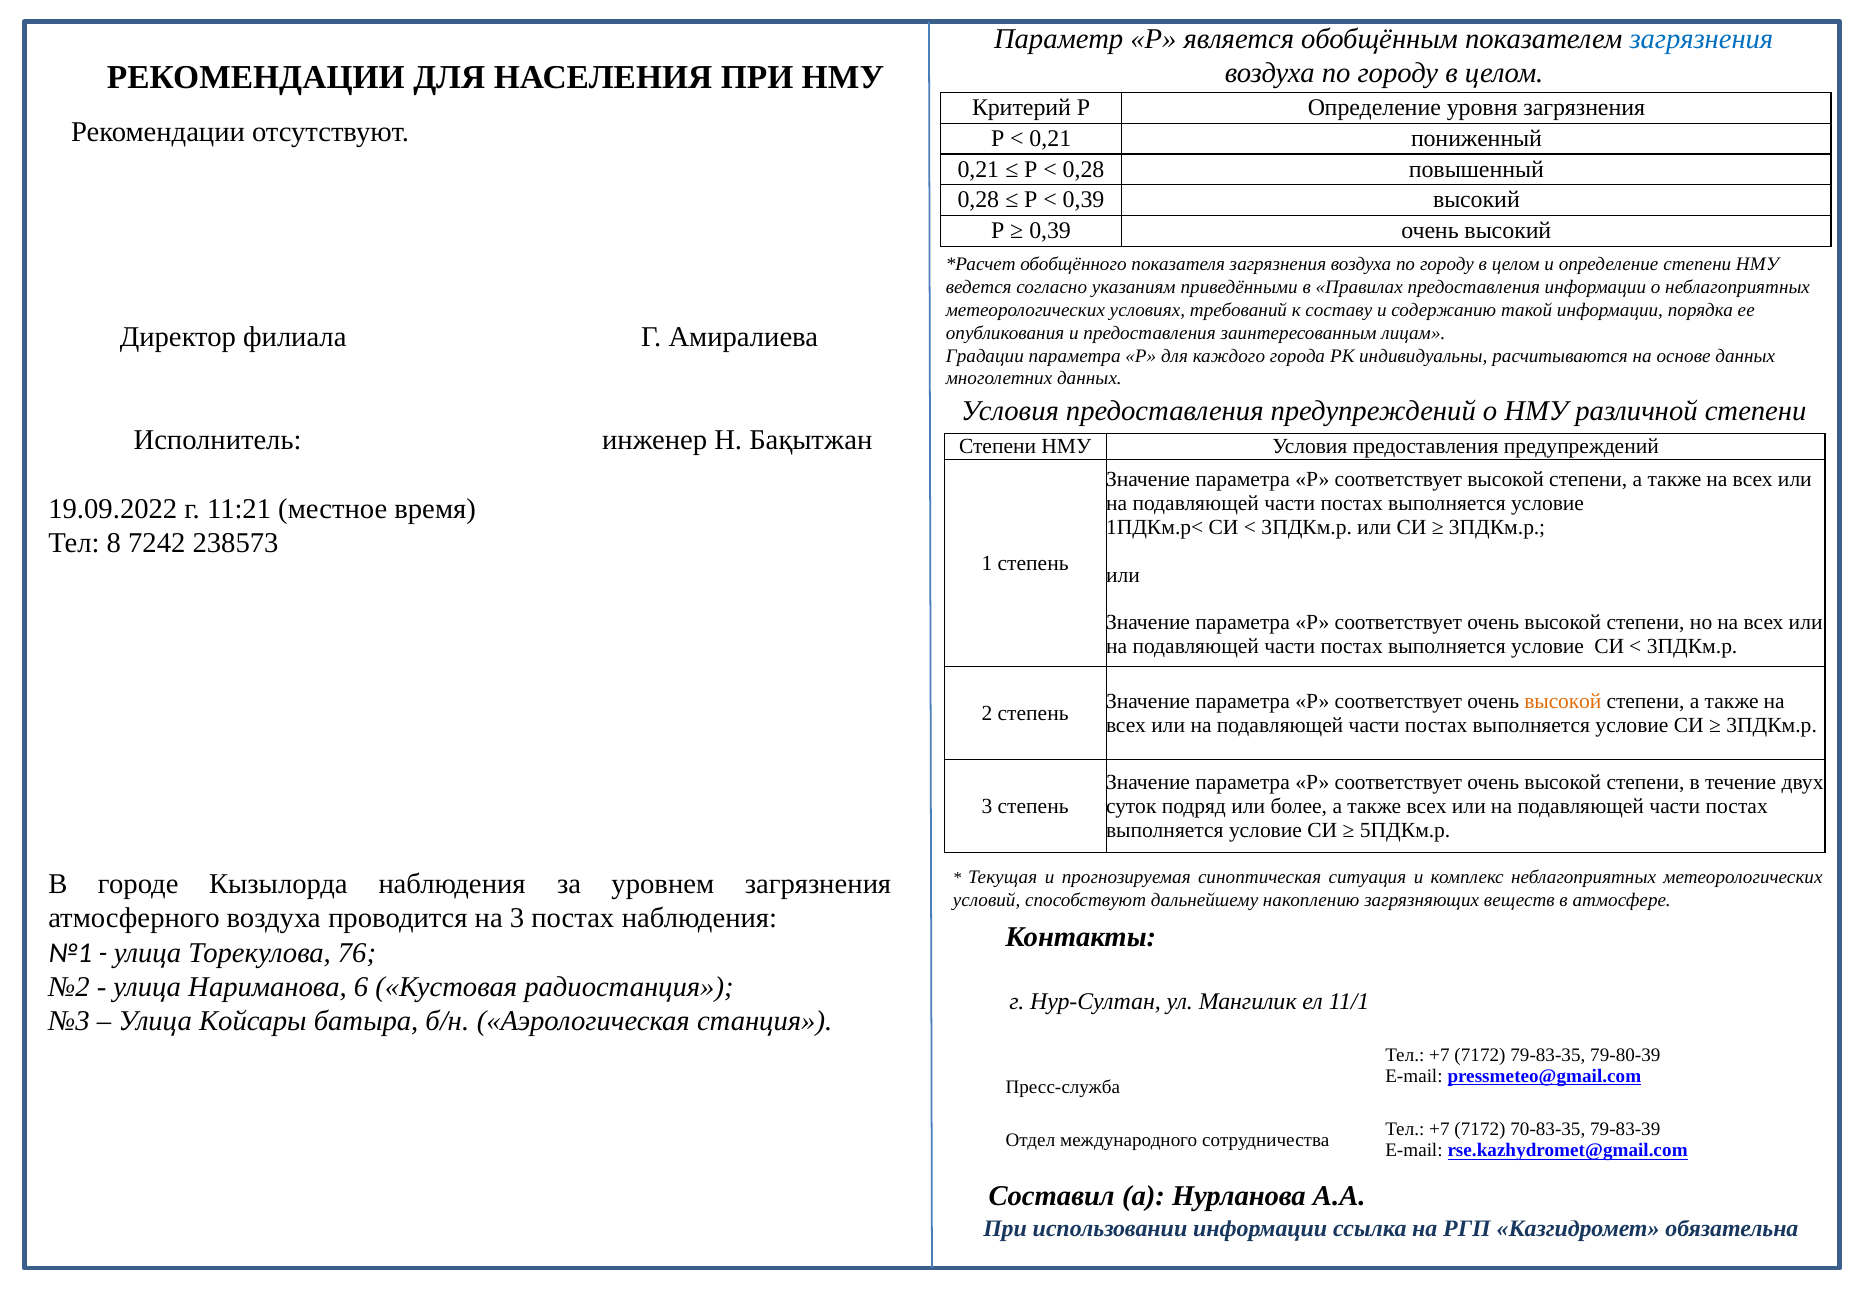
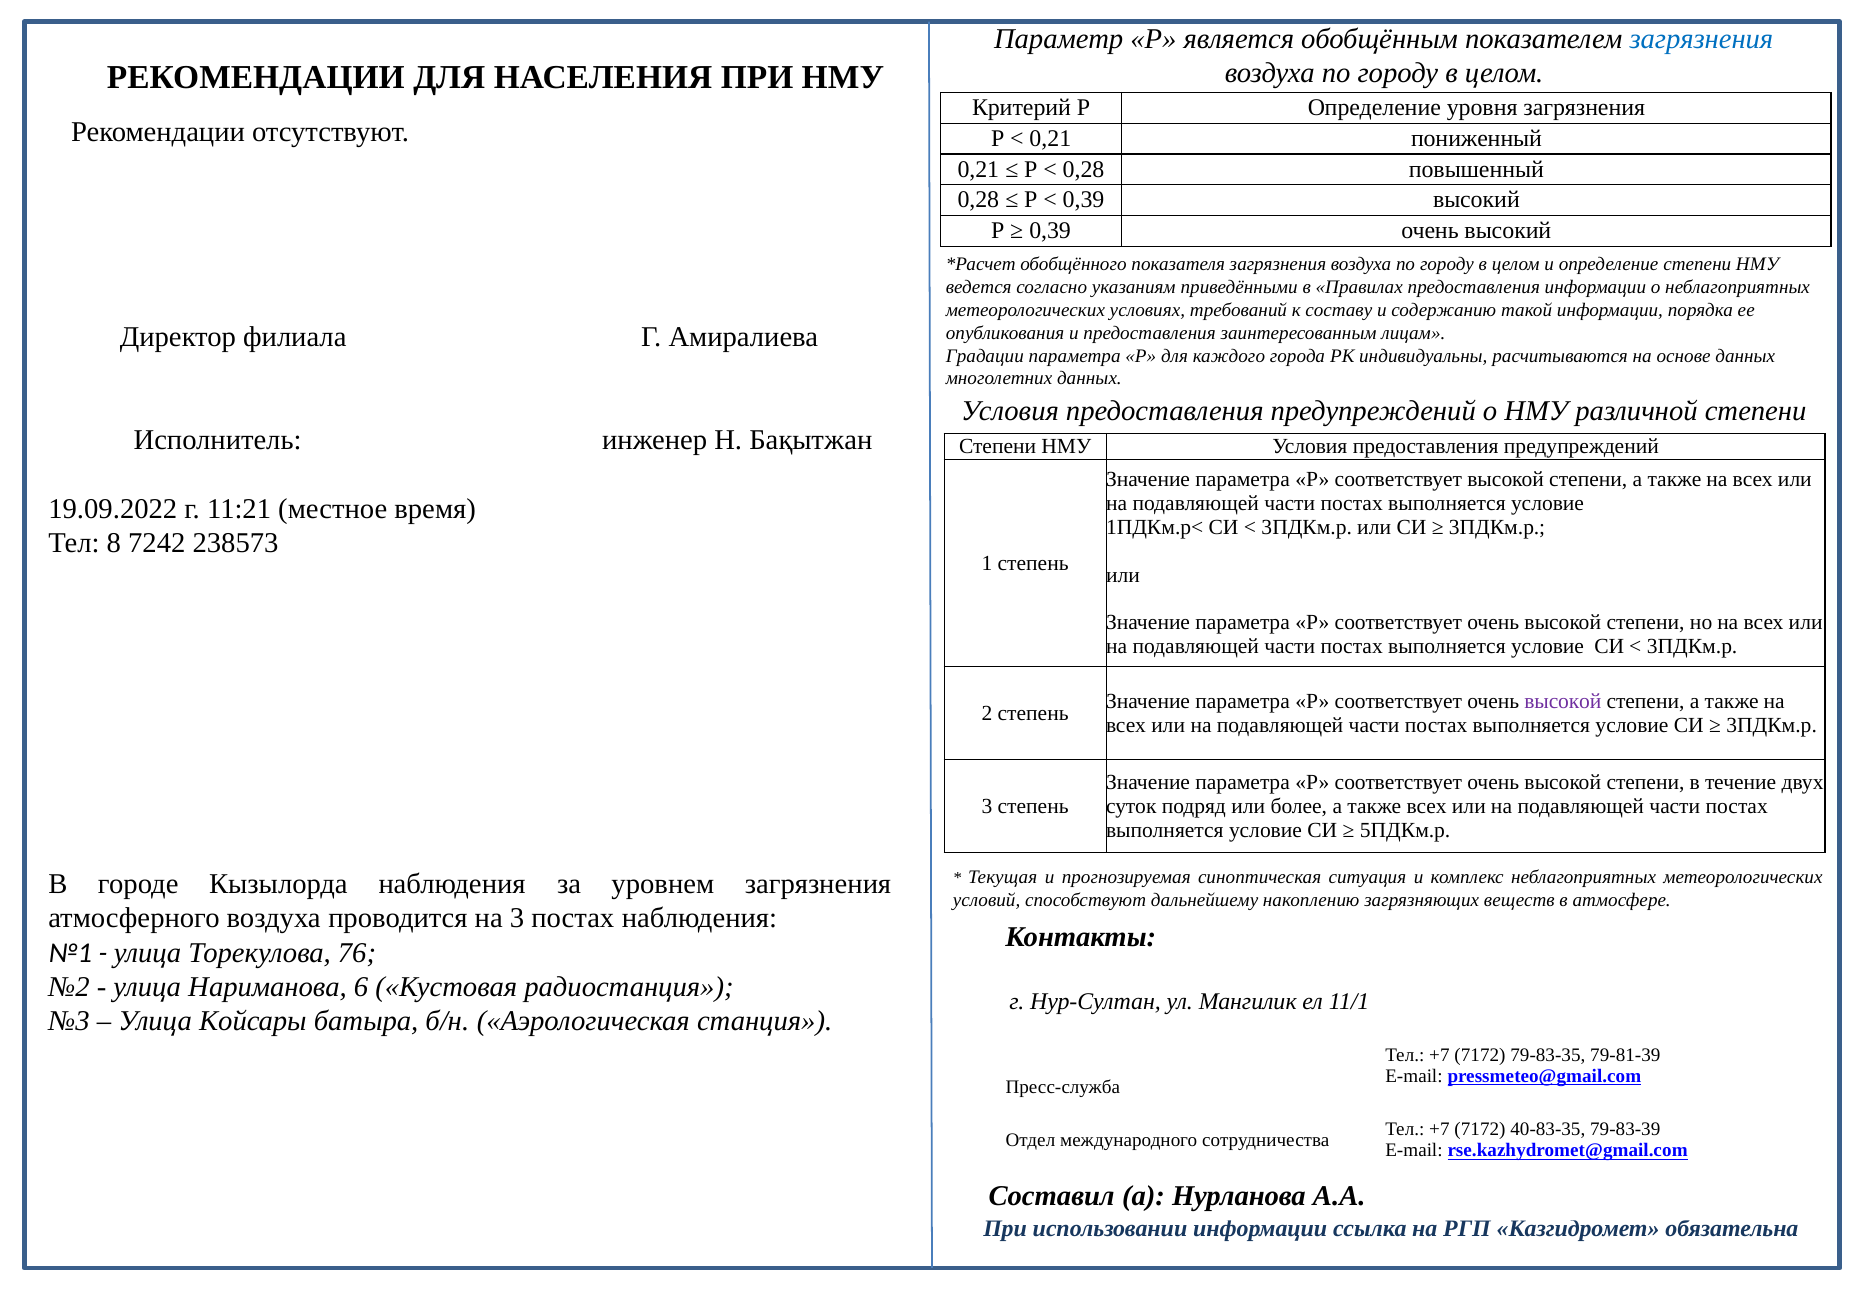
высокой colour: orange -> purple (1563, 701)
79-80-39: 79-80-39 -> 79-81-39 (1625, 1055)
70-83-35: 70-83-35 -> 40-83-35 (1548, 1130)
